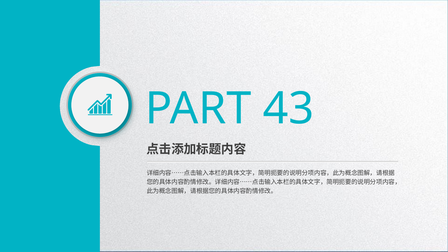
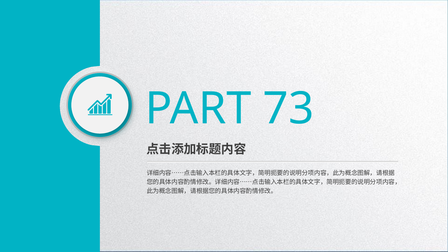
43: 43 -> 73 (289, 109)
